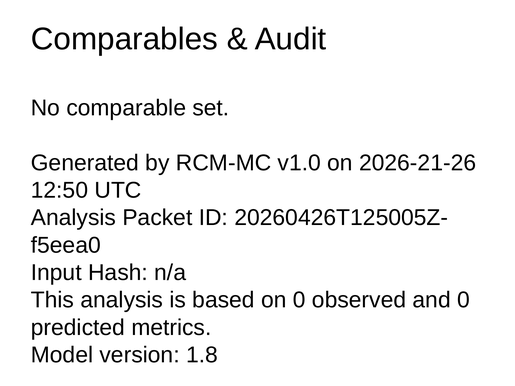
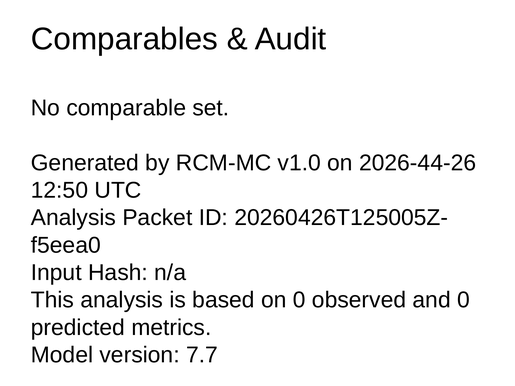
2026-21-26: 2026-21-26 -> 2026-44-26 (418, 163)
1.8: 1.8 -> 7.7 (202, 355)
